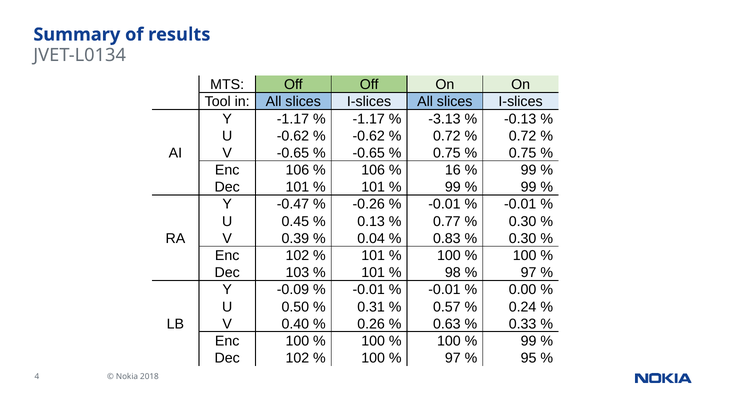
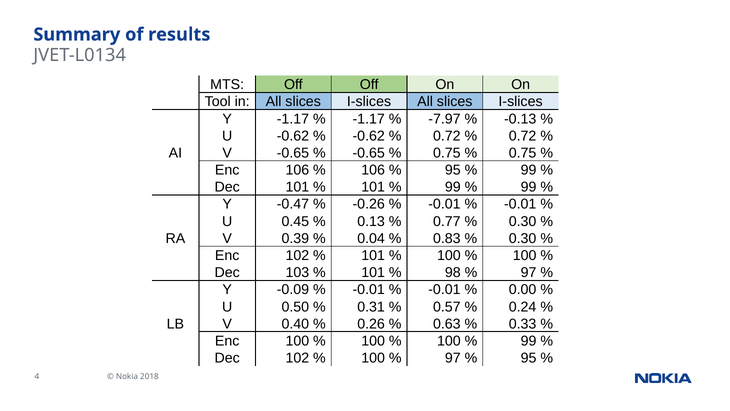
-3.13: -3.13 -> -7.97 (444, 119)
16: 16 -> 95 (453, 170)
